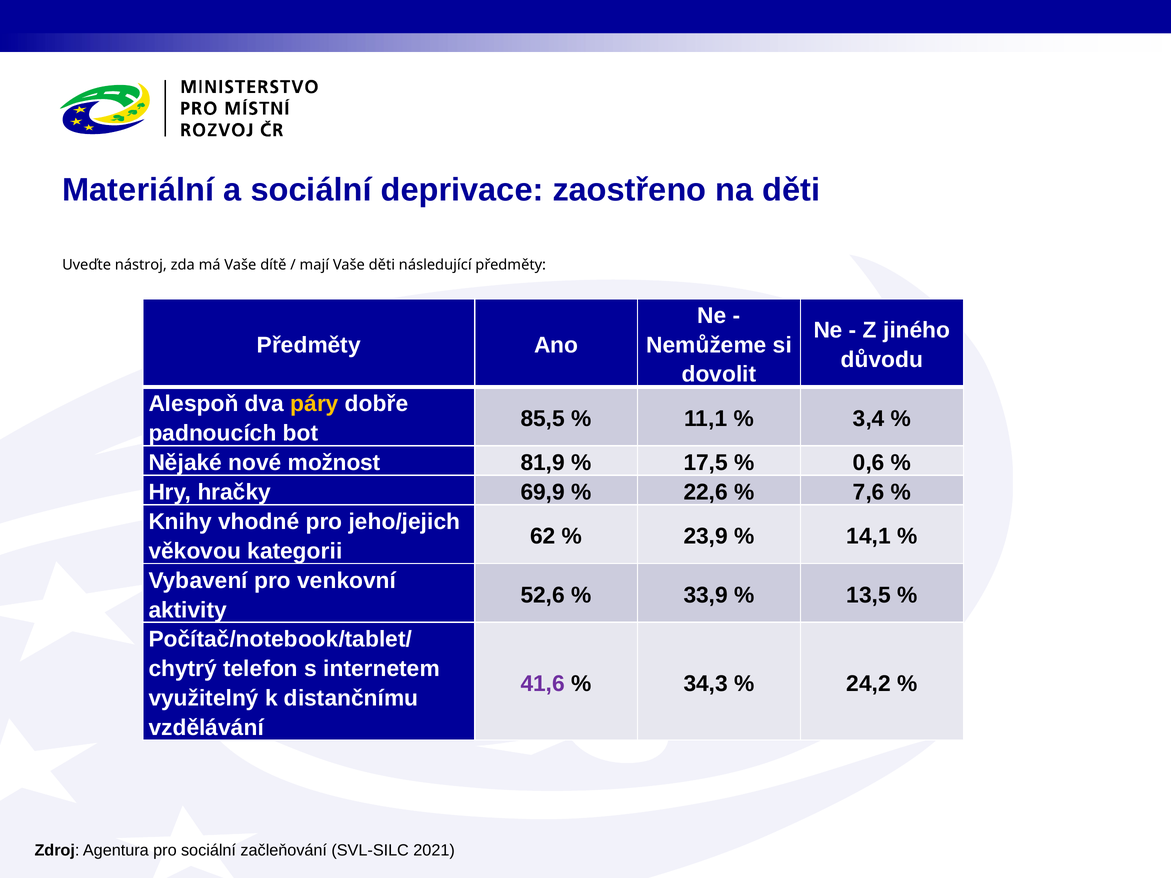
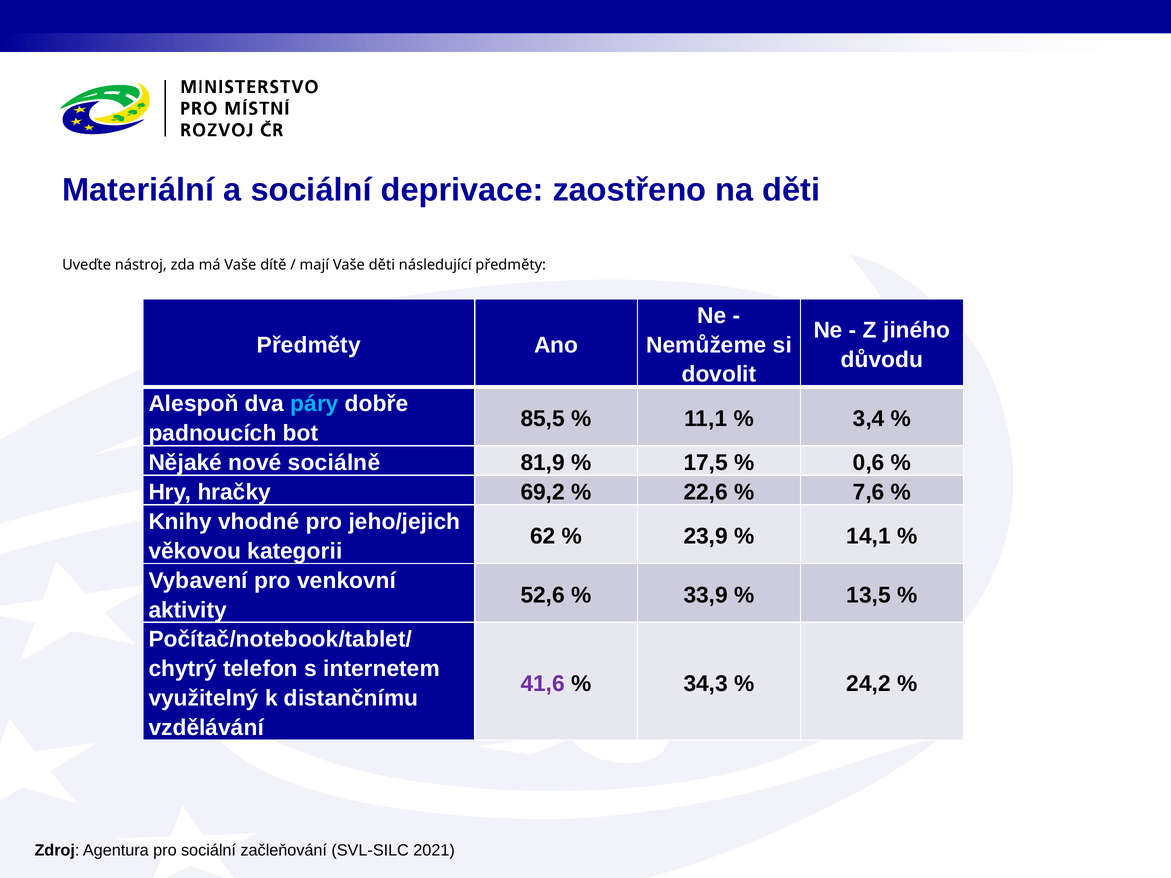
páry colour: yellow -> light blue (315, 404)
možnost: možnost -> sociálně (334, 463)
69,9: 69,9 -> 69,2 (543, 492)
